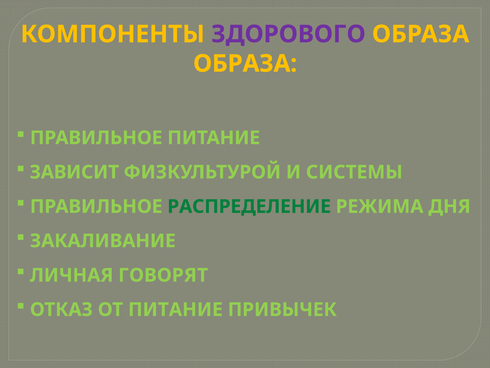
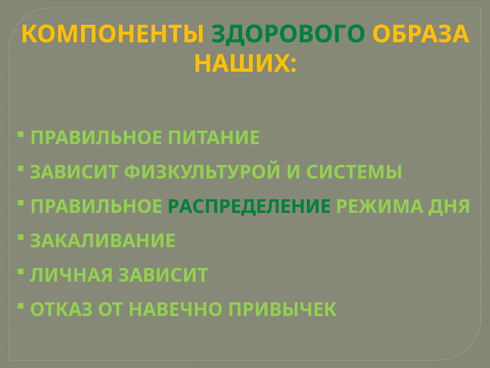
ЗДОРОВОГО colour: purple -> green (288, 34)
ОБРАЗА: ОБРАЗА -> НАШИХ (245, 64)
ЛИЧНАЯ ГОВОРЯТ: ГОВОРЯТ -> ЗАВИСИТ (163, 275)
ОТ ПИТАНИЕ: ПИТАНИЕ -> НАВЕЧНО (175, 309)
